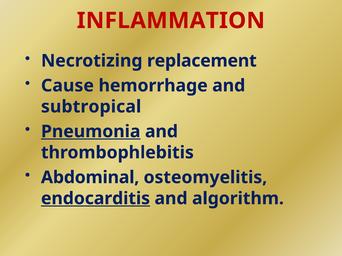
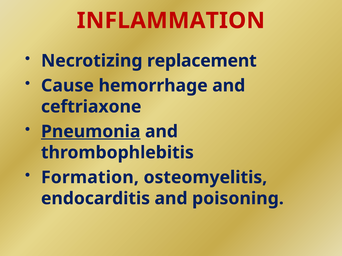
subtropical: subtropical -> ceftriaxone (91, 107)
Abdominal: Abdominal -> Formation (90, 178)
endocarditis underline: present -> none (95, 199)
algorithm: algorithm -> poisoning (238, 199)
